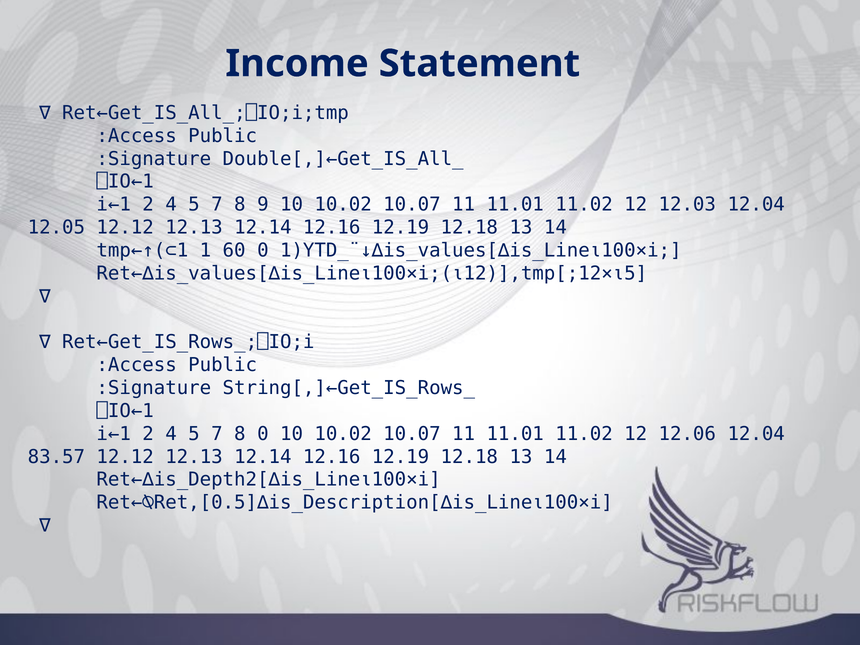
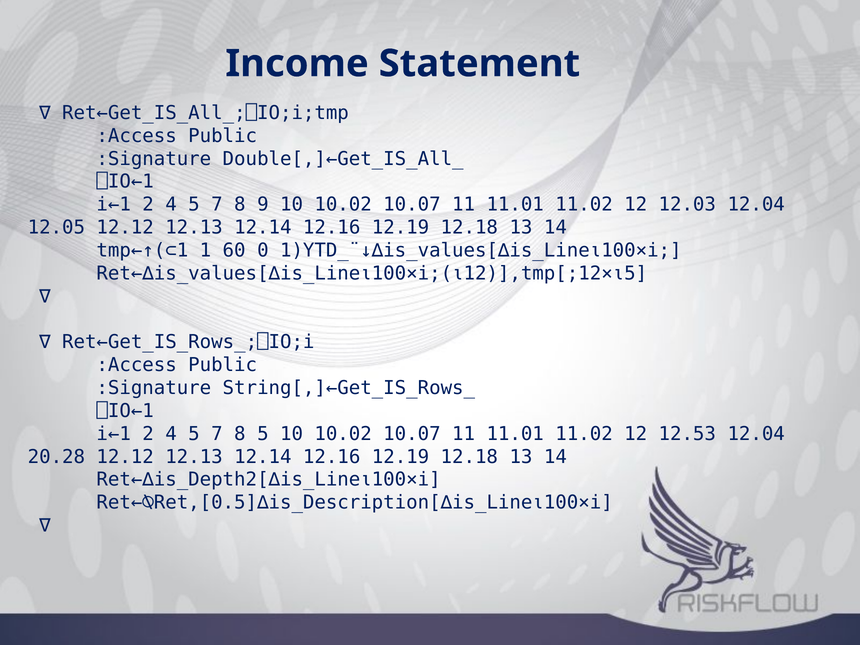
8 0: 0 -> 5 (263, 434)
12.06: 12.06 -> 12.53 (687, 434)
83.57: 83.57 -> 20.28 (56, 457)
